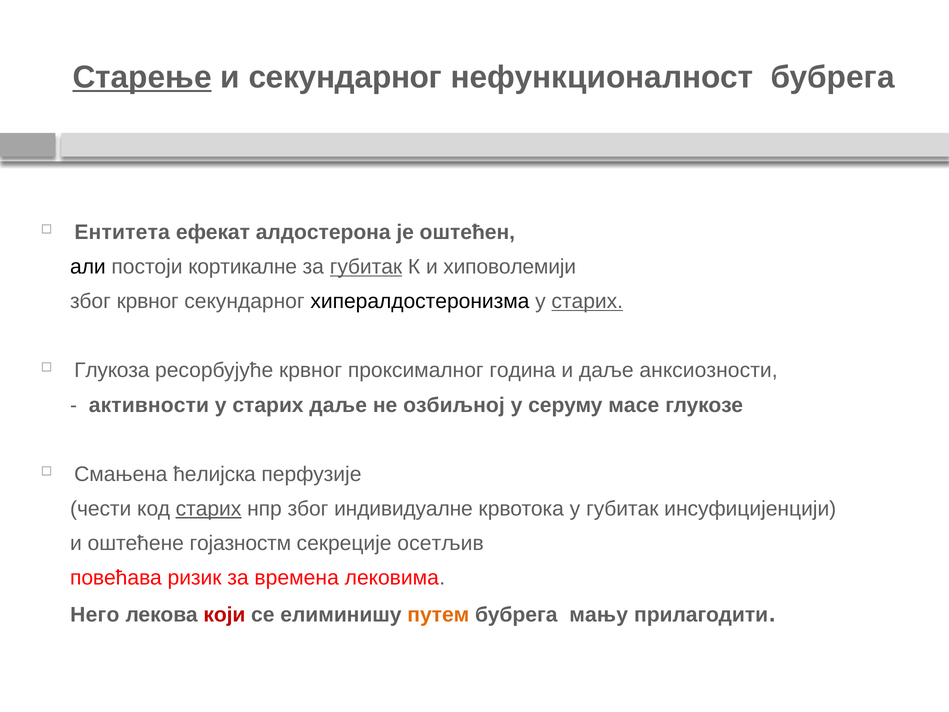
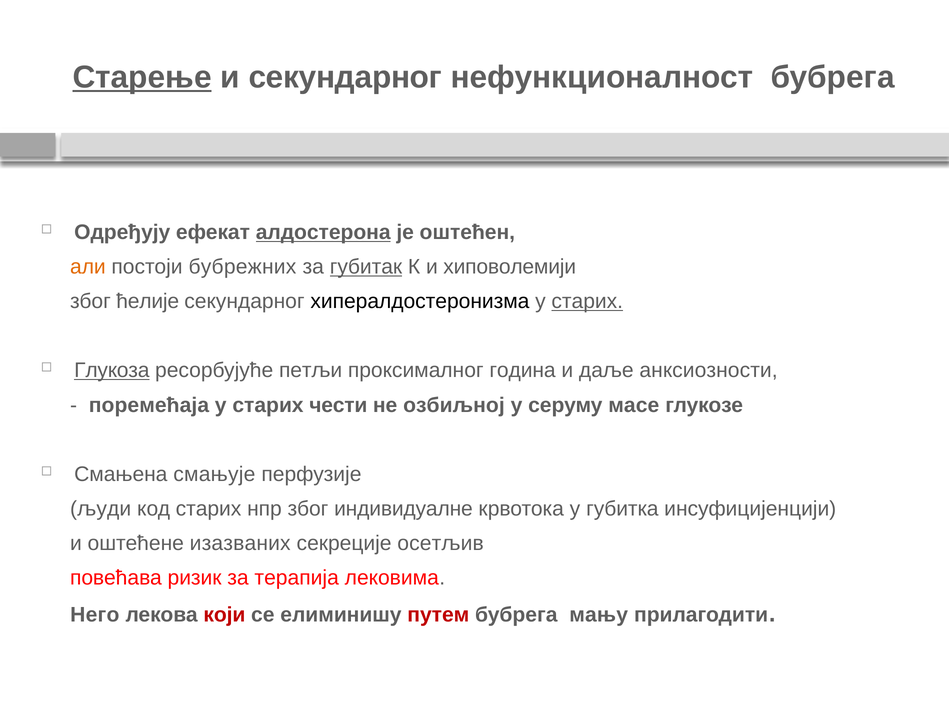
Ентитета: Ентитета -> Одређују (122, 232)
алдостерона underline: none -> present (323, 232)
али colour: black -> orange (88, 267)
кортикалне: кортикалне -> бубрежних (242, 267)
због крвног: крвног -> ћелије (148, 301)
Глукоза underline: none -> present (112, 370)
ресорбујуће крвног: крвног -> петљи (311, 370)
активности: активности -> поремећаја (149, 405)
старих даље: даље -> чести (338, 405)
ћелијска: ћелијска -> смањује (214, 474)
чести: чести -> људи (101, 508)
старих underline: present -> none (209, 508)
у губитак: губитак -> губитка (622, 508)
гојазностм: гојазностм -> изазваних (240, 543)
времена: времена -> терапија (297, 578)
путем colour: orange -> red (438, 615)
